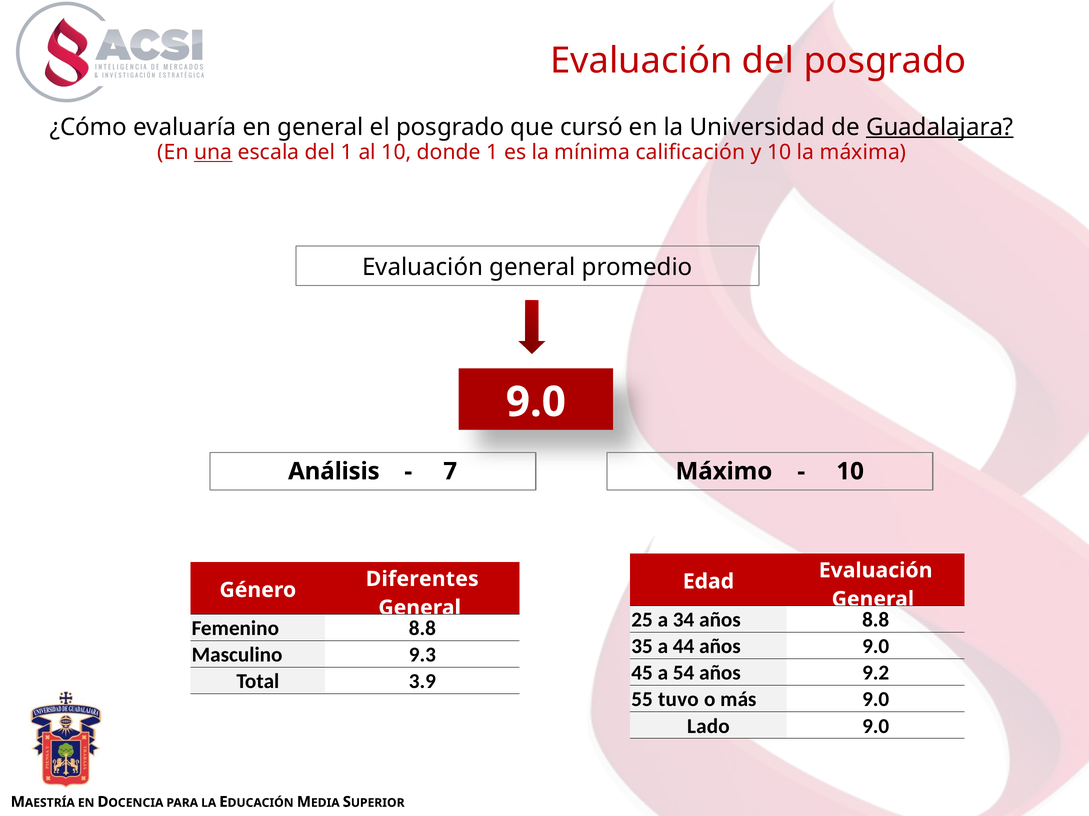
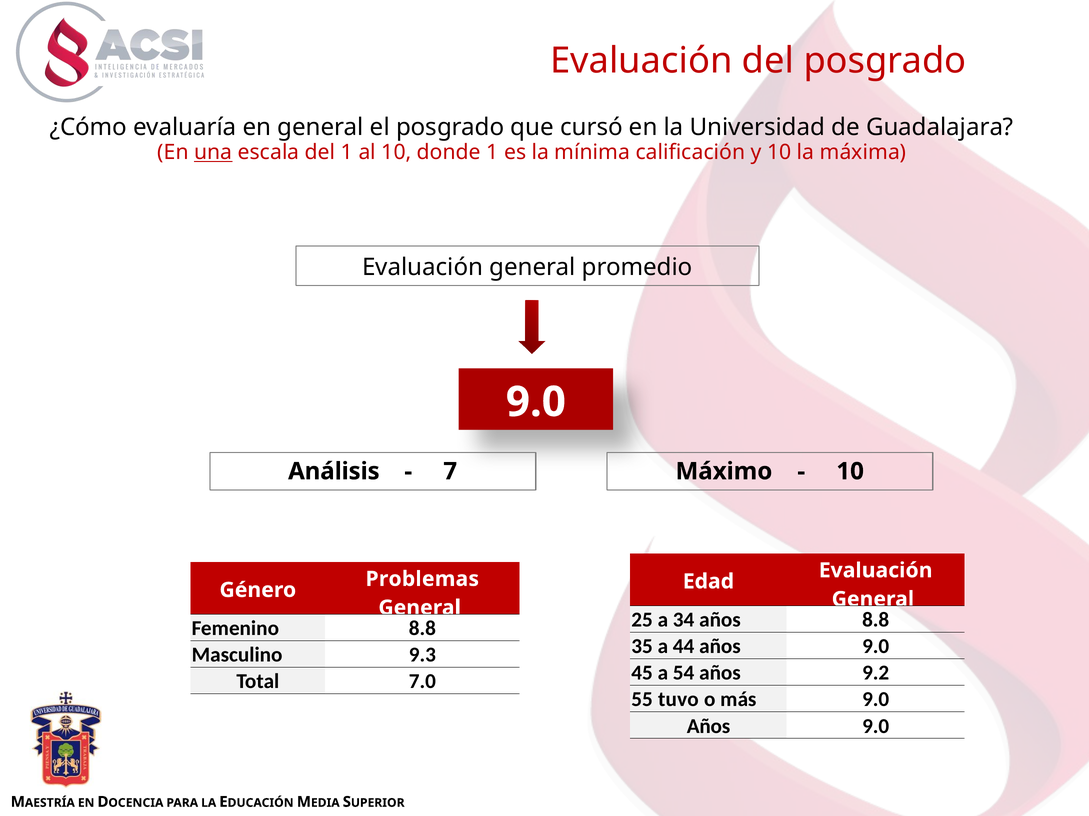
Guadalajara underline: present -> none (940, 127)
Diferentes: Diferentes -> Problemas (422, 579)
3.9: 3.9 -> 7.0 (422, 682)
Lado: Lado -> Años (709, 727)
